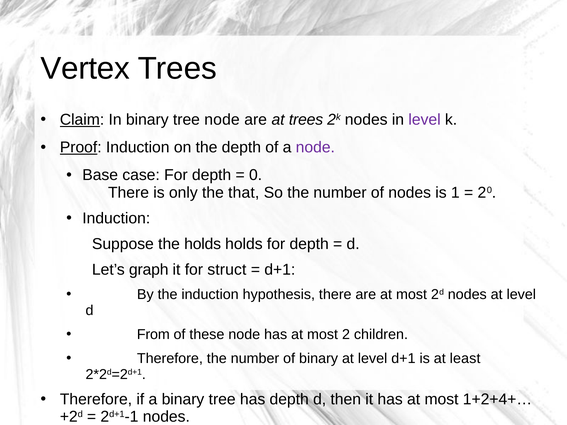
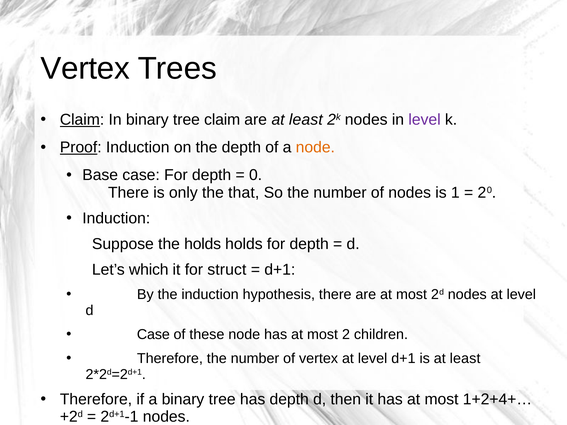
tree node: node -> claim (222, 120)
are at trees: trees -> least (306, 120)
node colour: purple -> orange (315, 147)
graph: graph -> which (149, 270)
From: From -> Case (153, 335)
of binary: binary -> vertex (319, 359)
